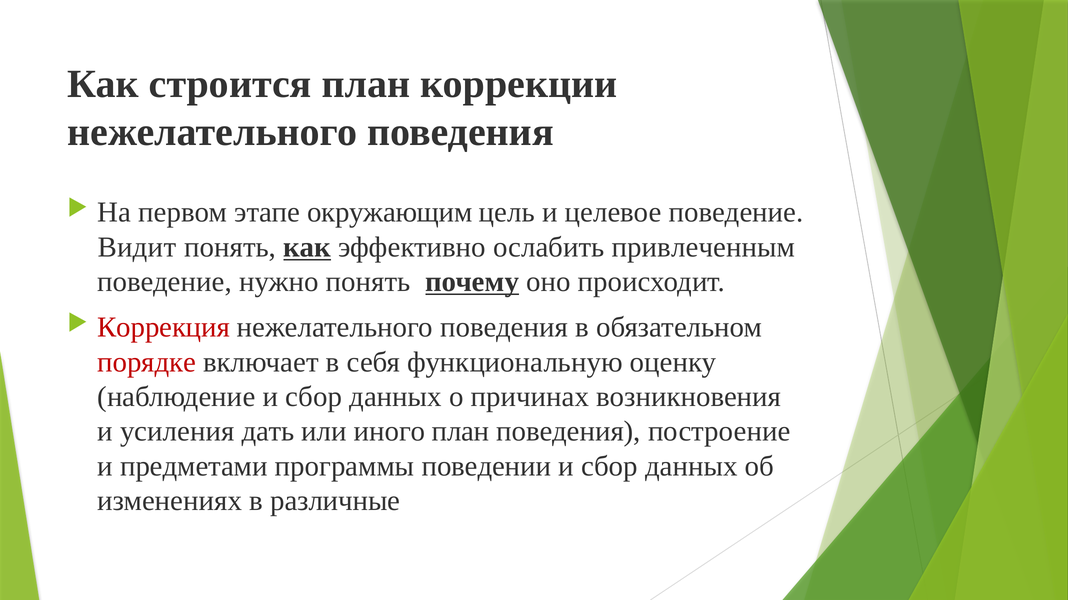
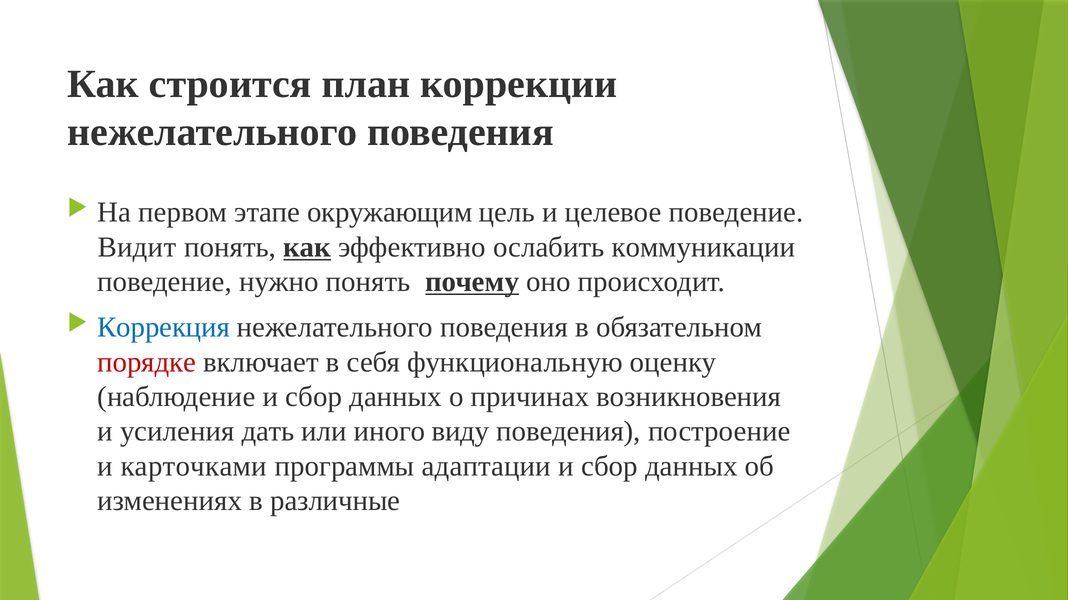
привлеченным: привлеченным -> коммуникации (703, 247)
Коррекция colour: red -> blue (164, 328)
иного план: план -> виду (461, 432)
предметами: предметами -> карточками (194, 467)
поведении: поведении -> адаптации (486, 467)
